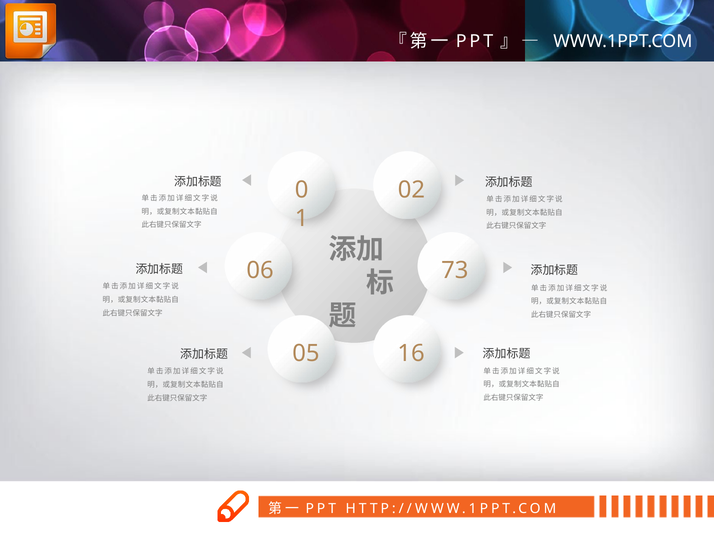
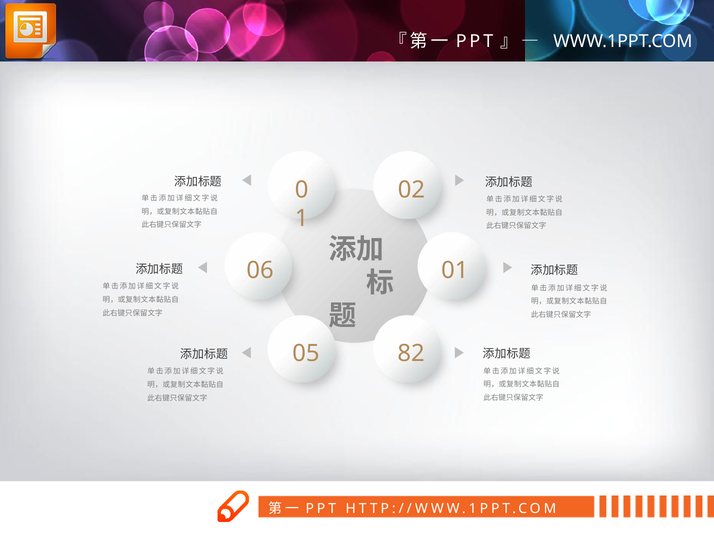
73: 73 -> 01 (455, 270)
16: 16 -> 82 (411, 353)
